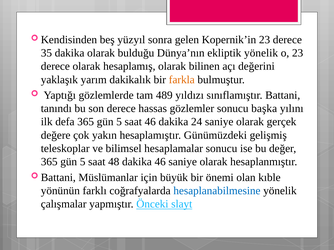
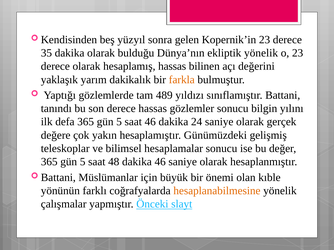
hesaplamış olarak: olarak -> hassas (172, 66)
başka: başka -> bilgin (264, 109)
hesaplanabilmesine colour: blue -> orange (217, 191)
